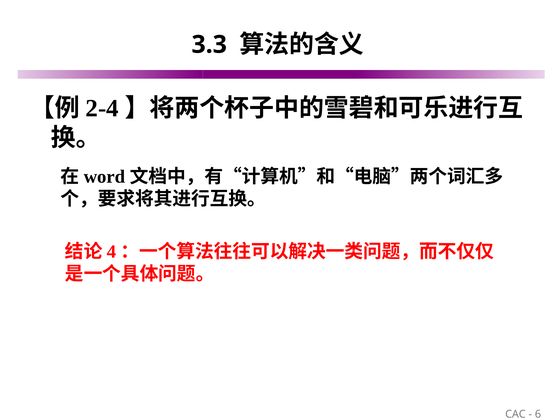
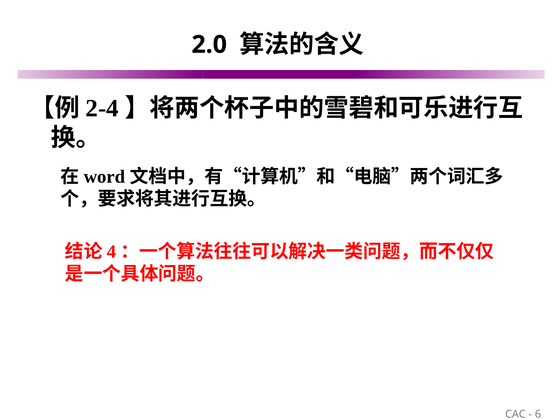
3.3: 3.3 -> 2.0 (209, 45)
